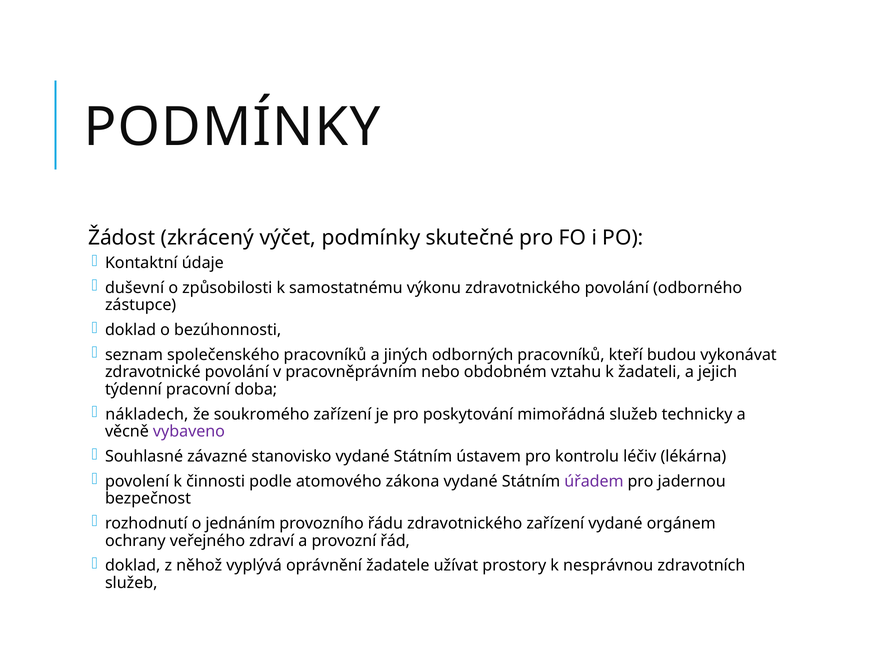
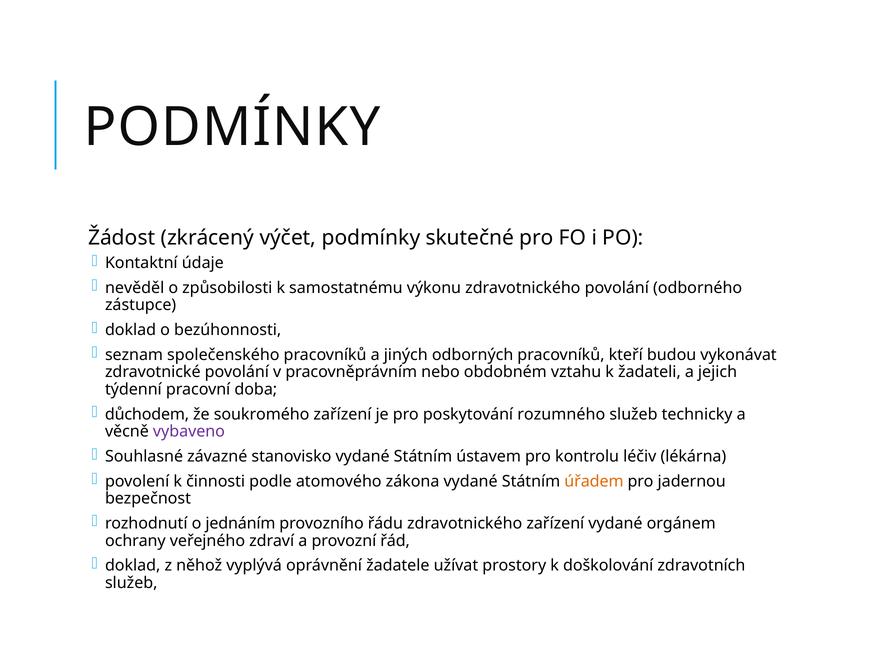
duševní: duševní -> nevěděl (135, 288)
nákladech: nákladech -> důchodem (147, 415)
mimořádná: mimořádná -> rozumného (561, 415)
úřadem colour: purple -> orange (594, 482)
nesprávnou: nesprávnou -> doškolování (608, 566)
